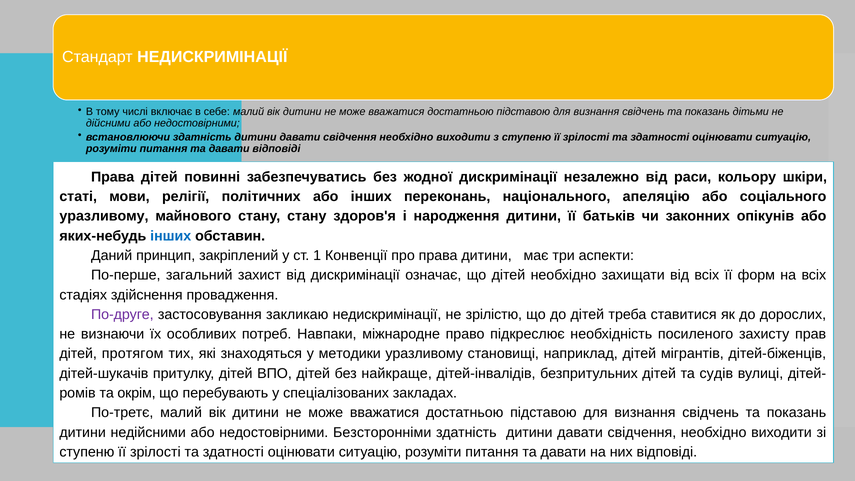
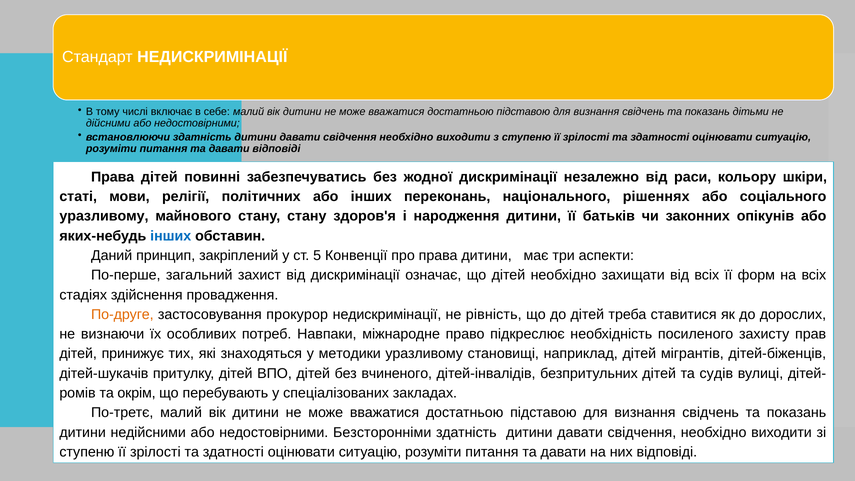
апеляцію: апеляцію -> рішеннях (656, 197)
1: 1 -> 5 (317, 255)
По-друге colour: purple -> orange (122, 314)
закликаю: закликаю -> прокурор (297, 314)
зрілістю: зрілістю -> рівність (494, 314)
протягом: протягом -> принижує (133, 354)
найкраще: найкраще -> вчиненого (397, 373)
